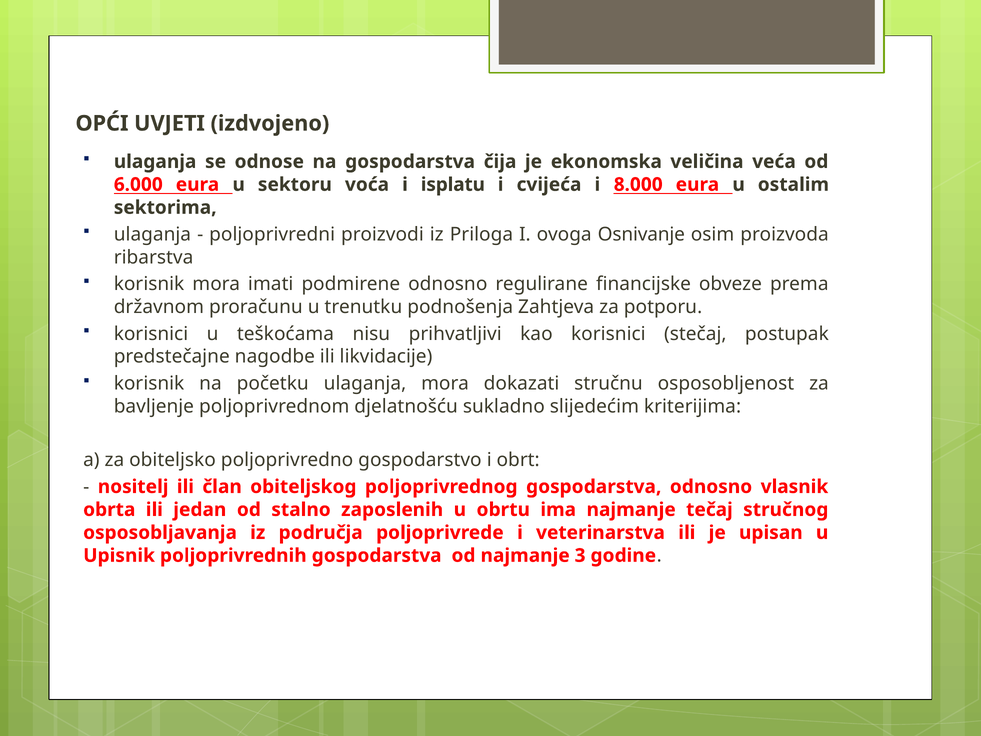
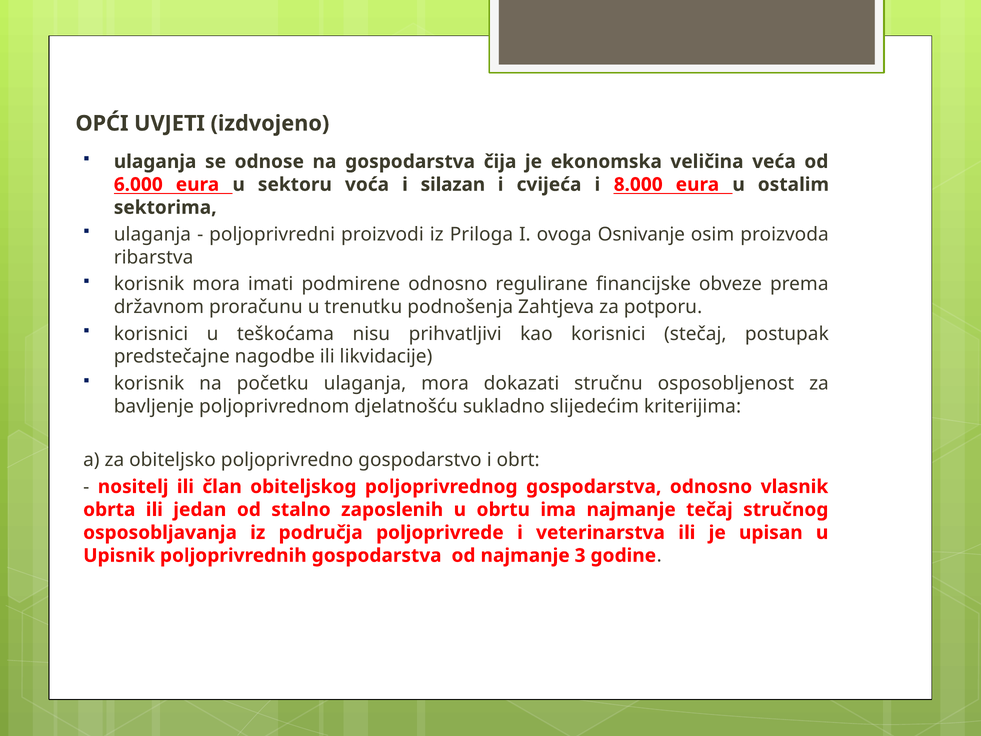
isplatu: isplatu -> silazan (453, 184)
